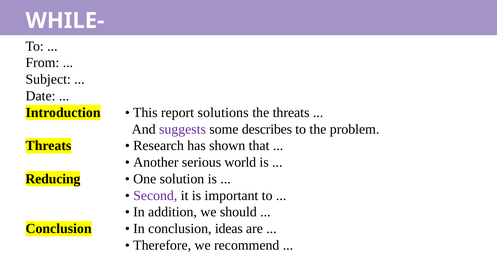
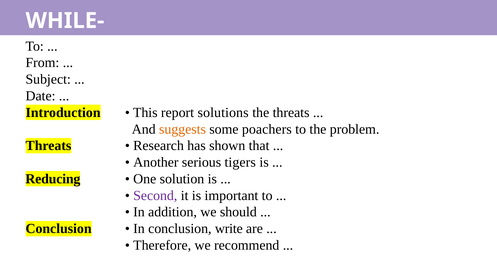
suggests colour: purple -> orange (182, 129)
describes: describes -> poachers (267, 129)
world: world -> tigers (240, 162)
ideas: ideas -> write (229, 228)
